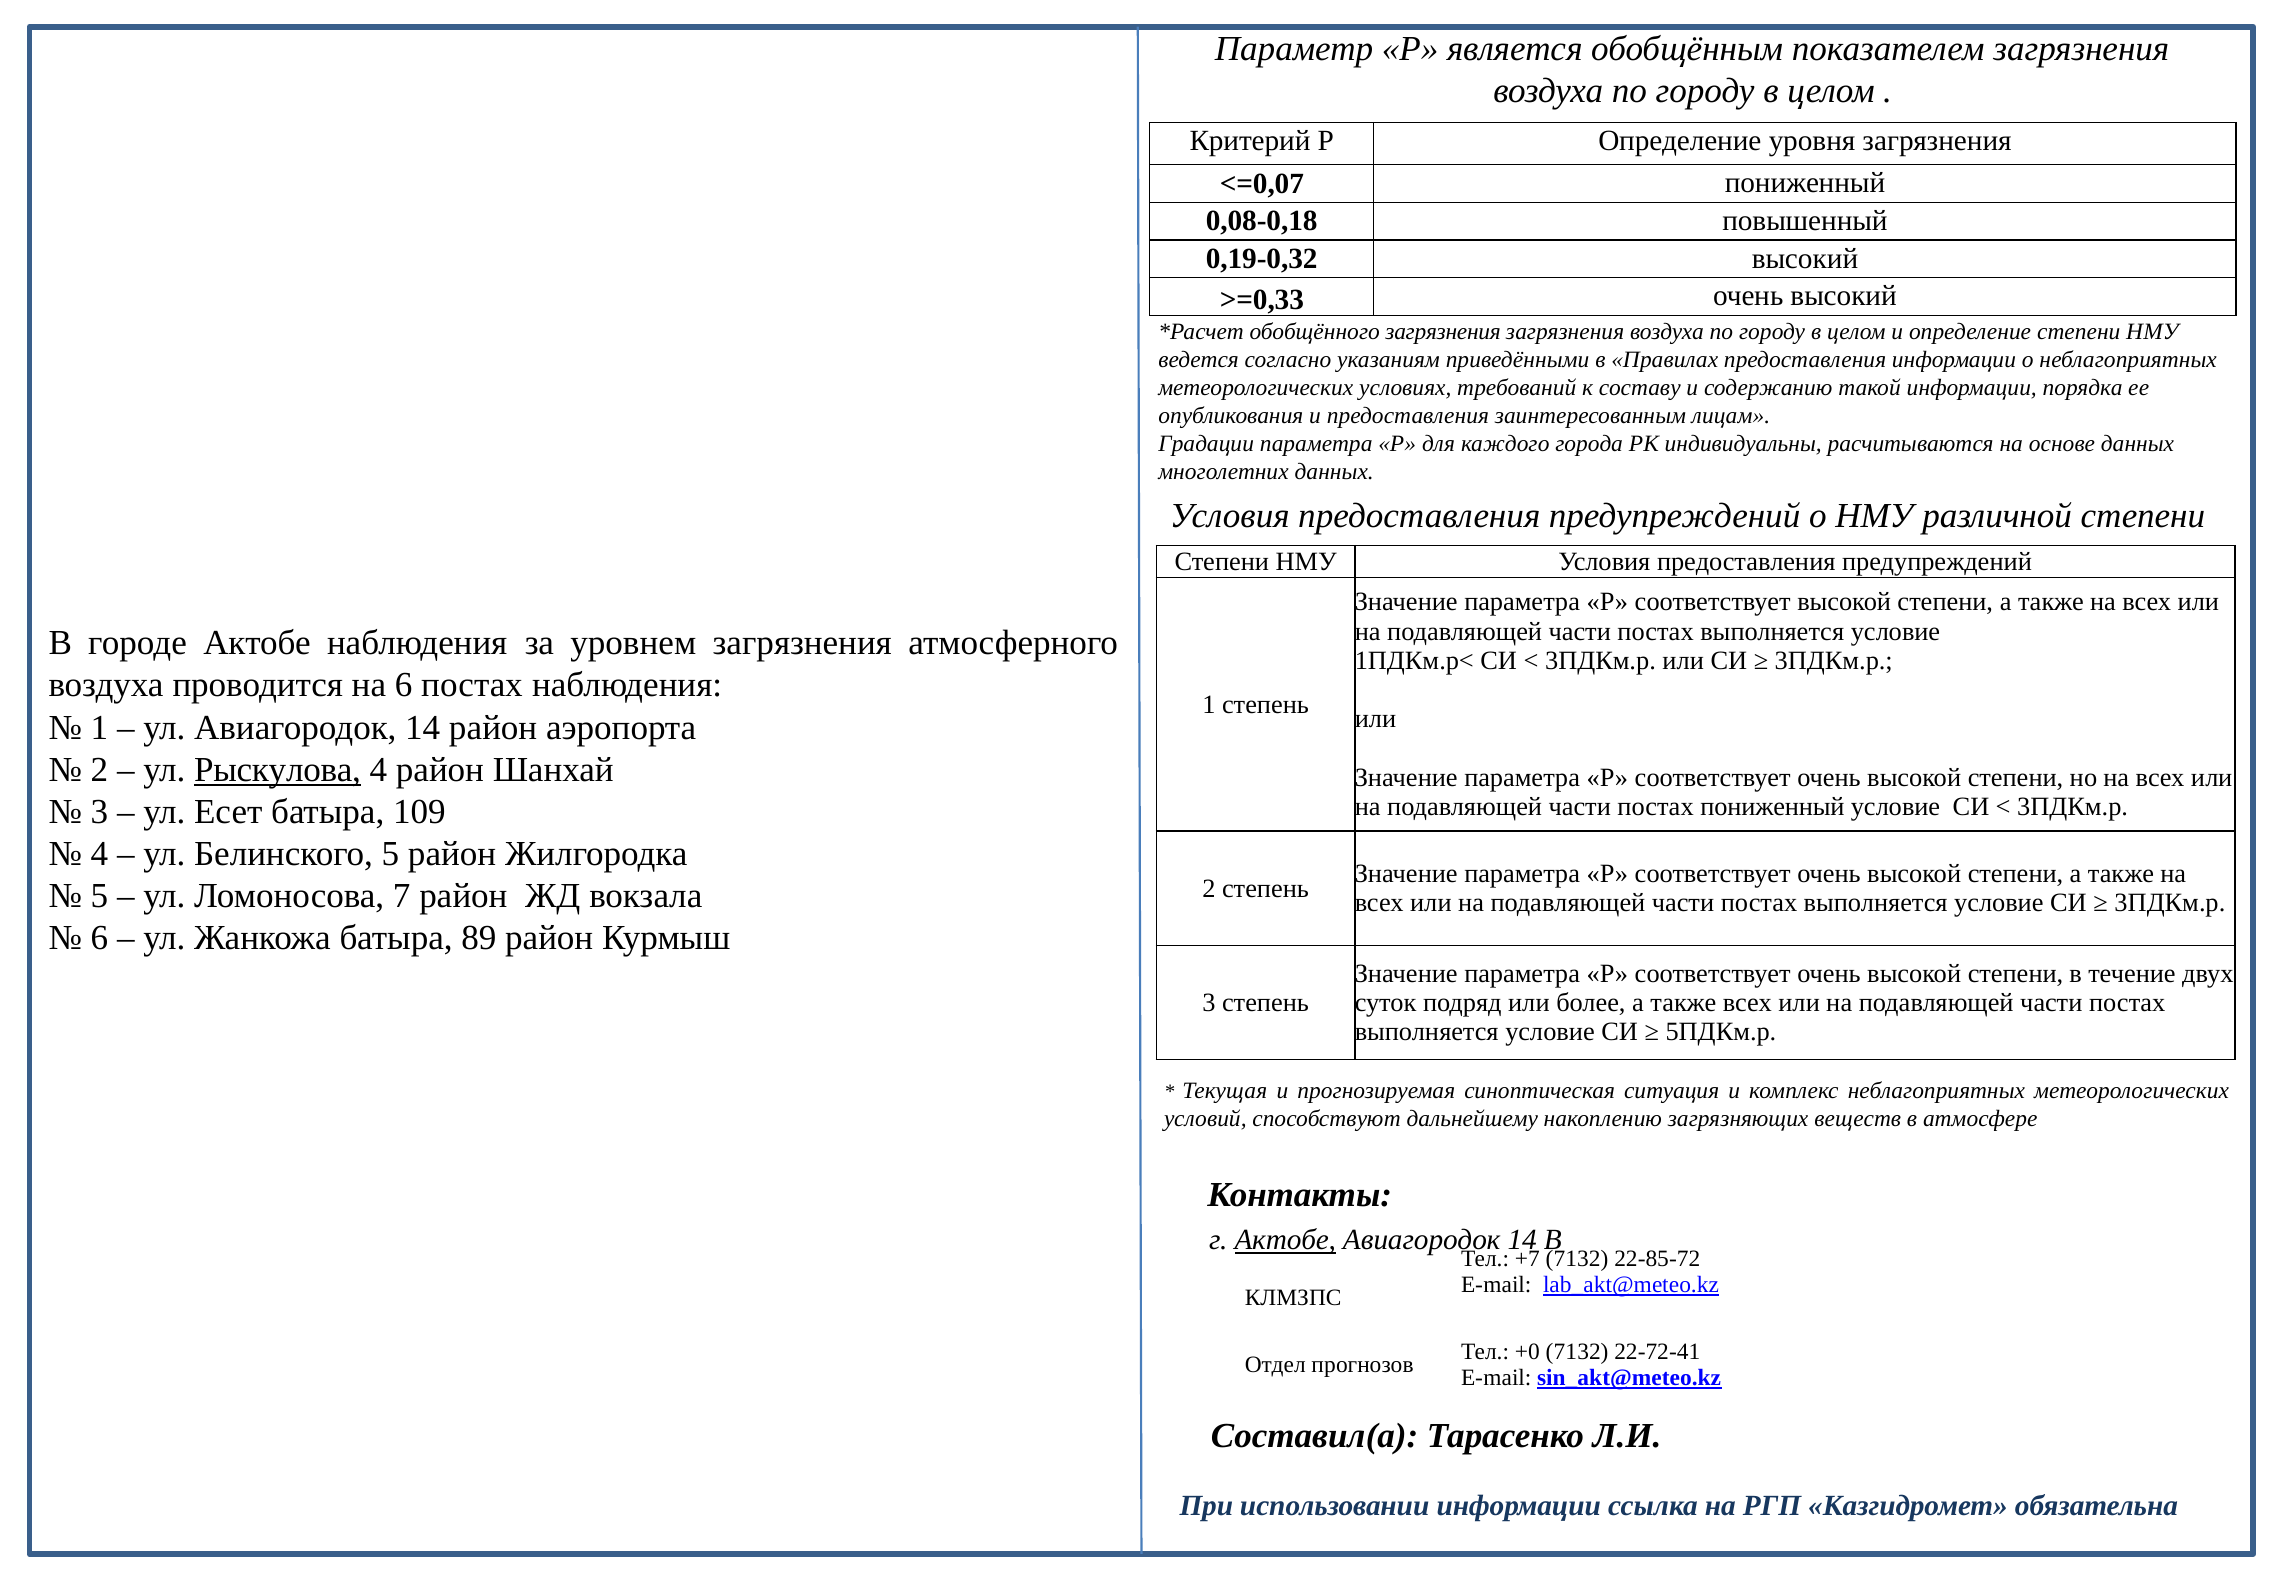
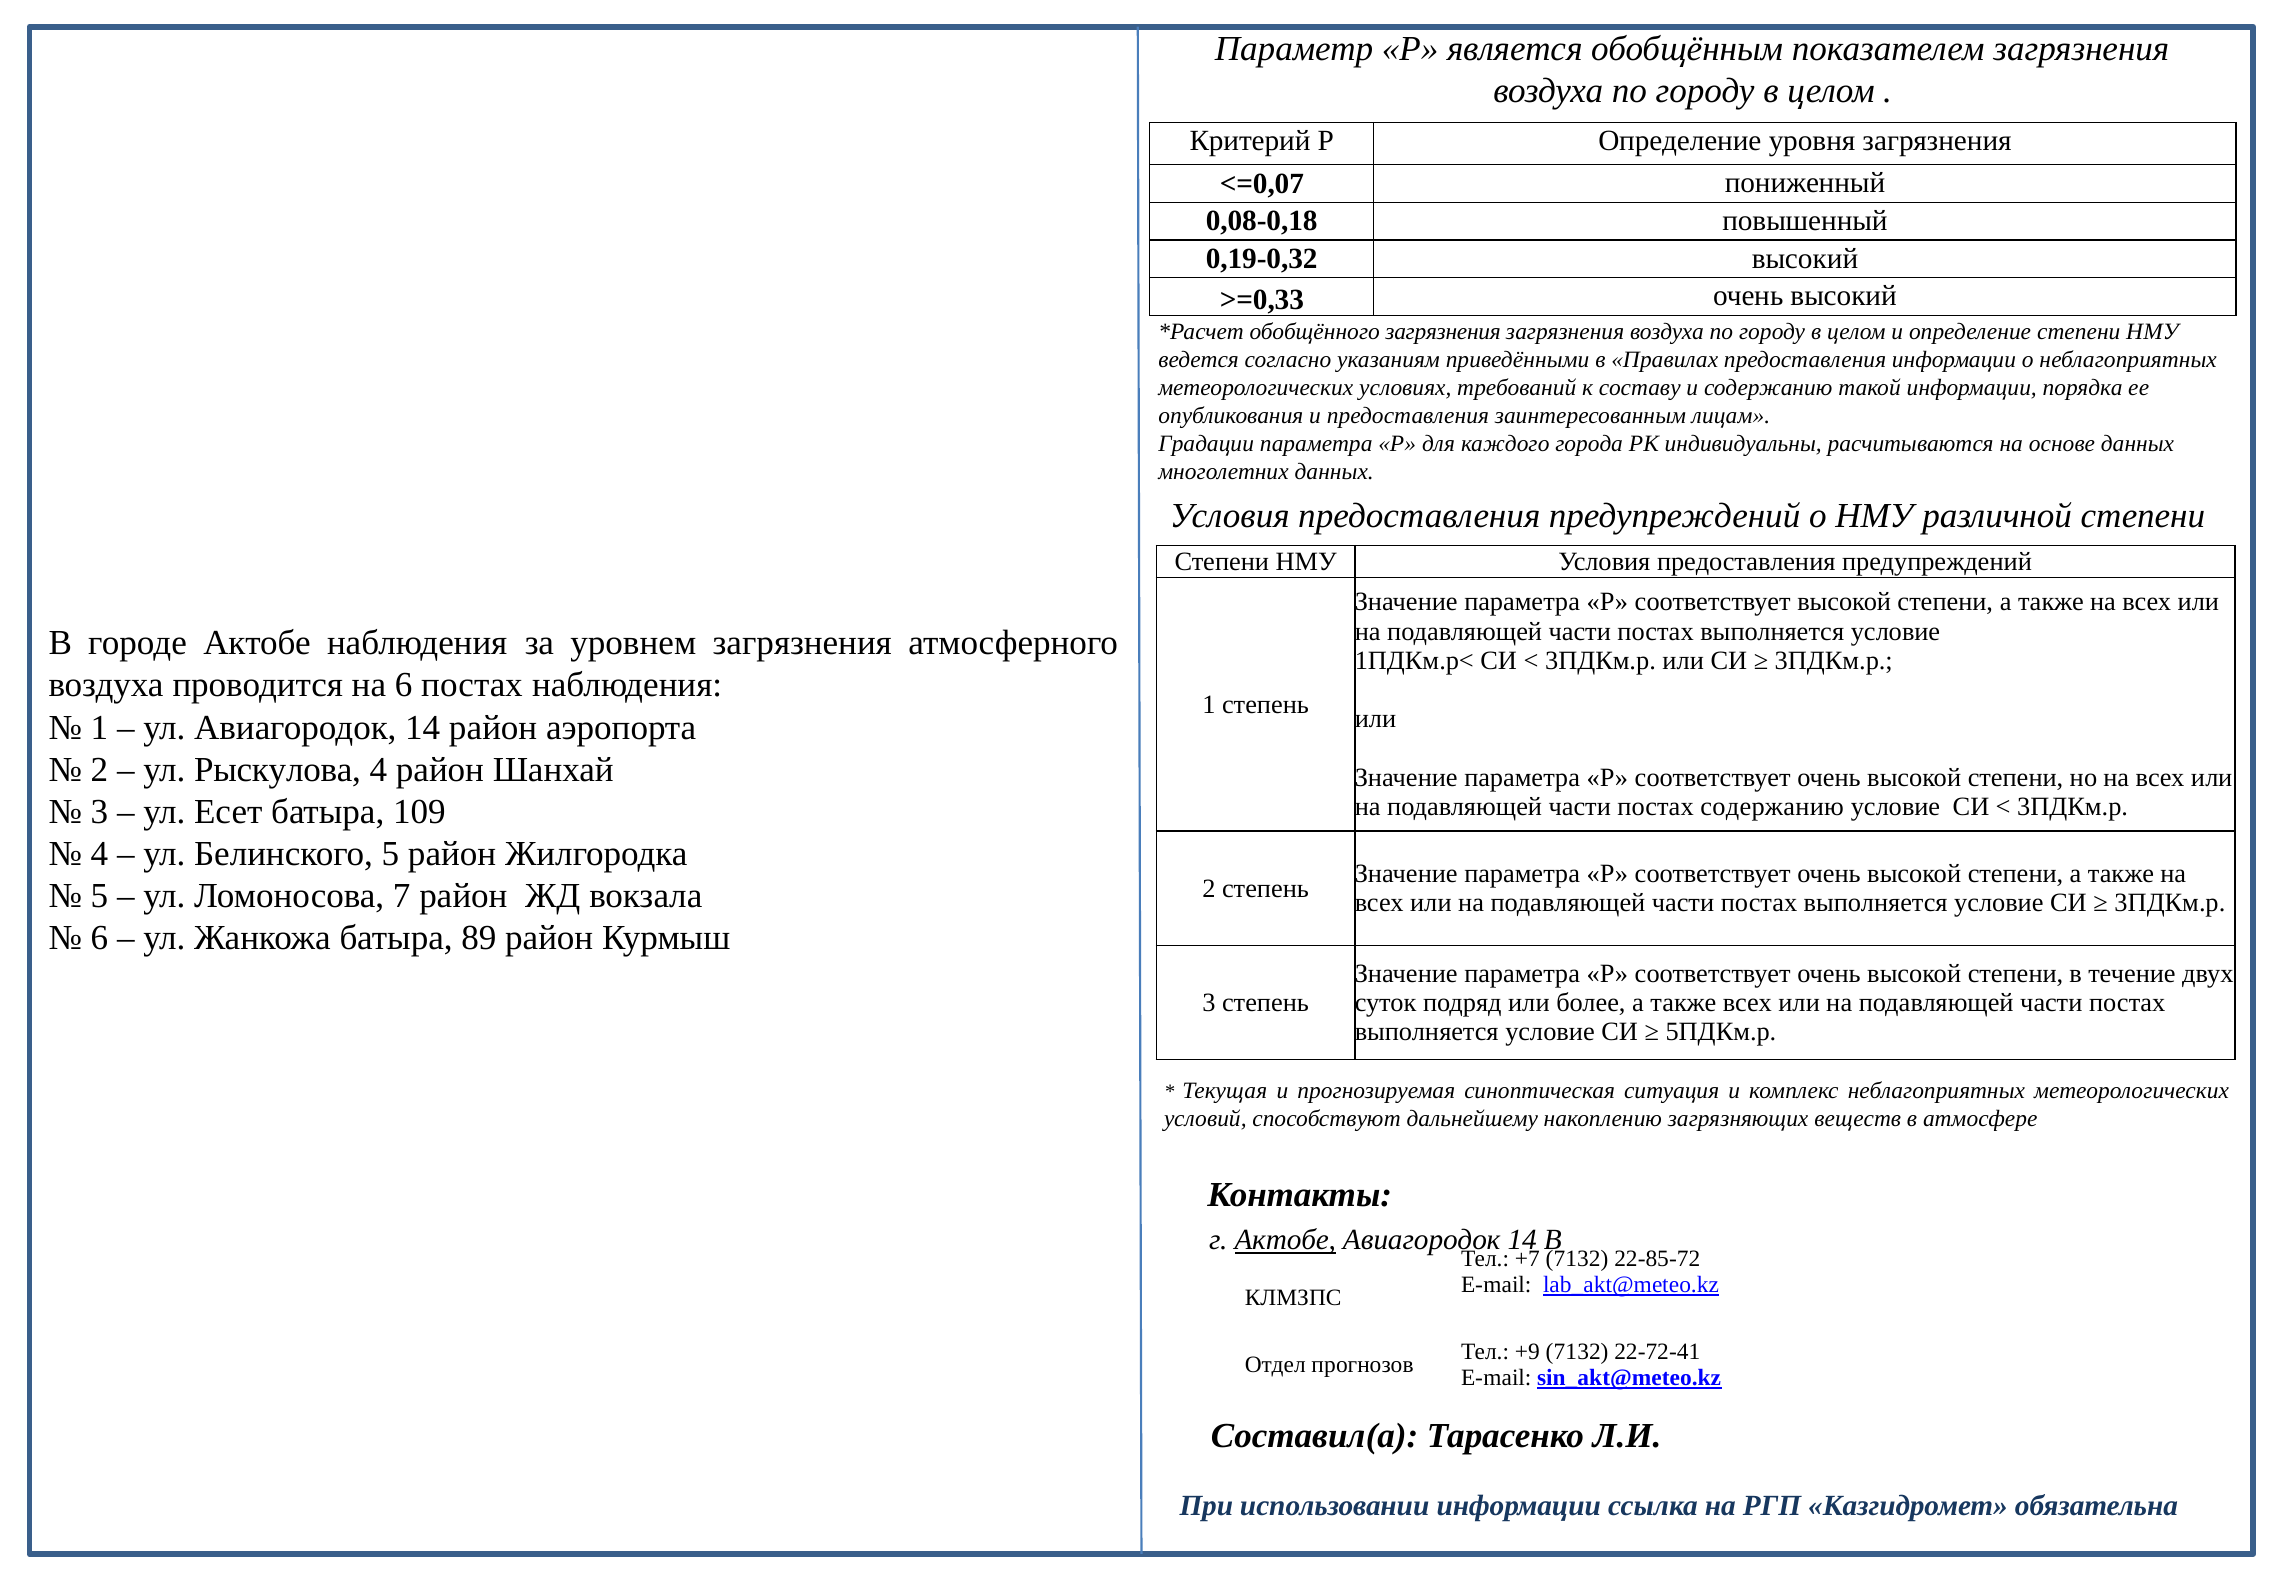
Рыскулова underline: present -> none (278, 769)
постах пониженный: пониженный -> содержанию (1772, 806)
+0: +0 -> +9 (1527, 1351)
